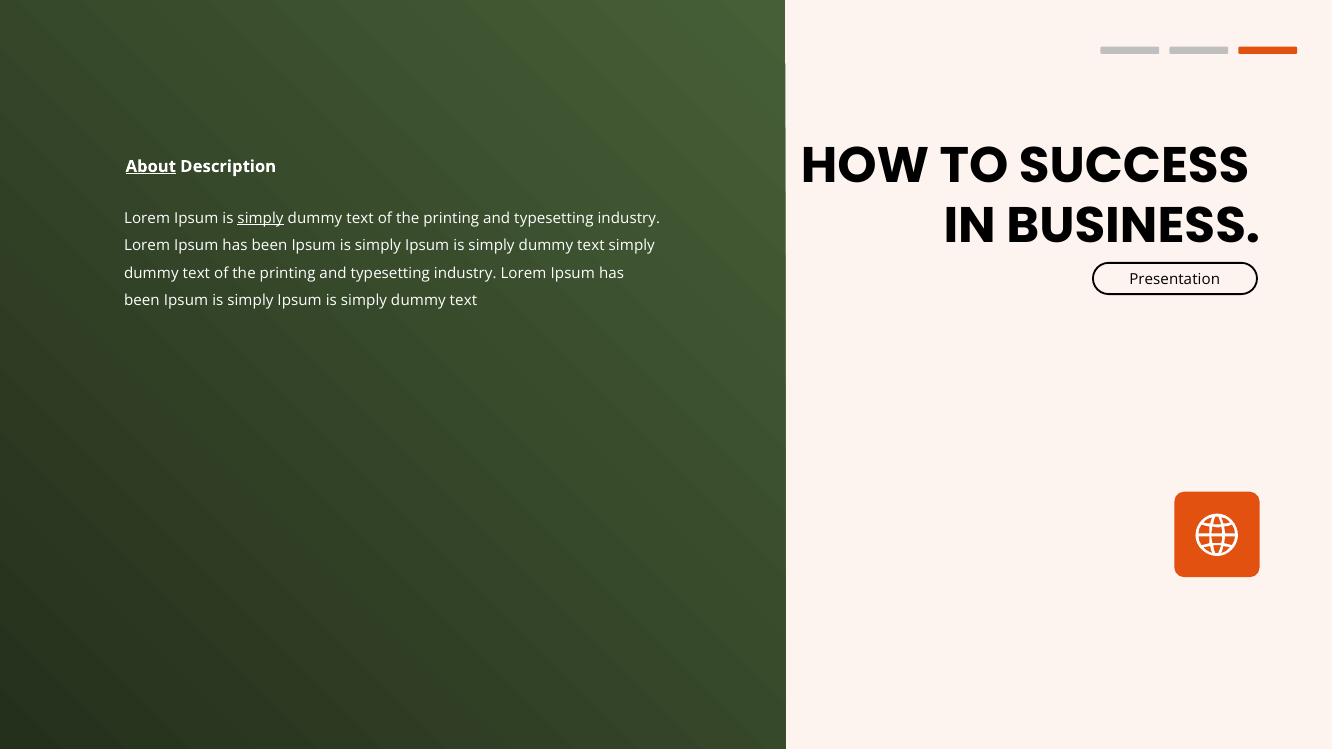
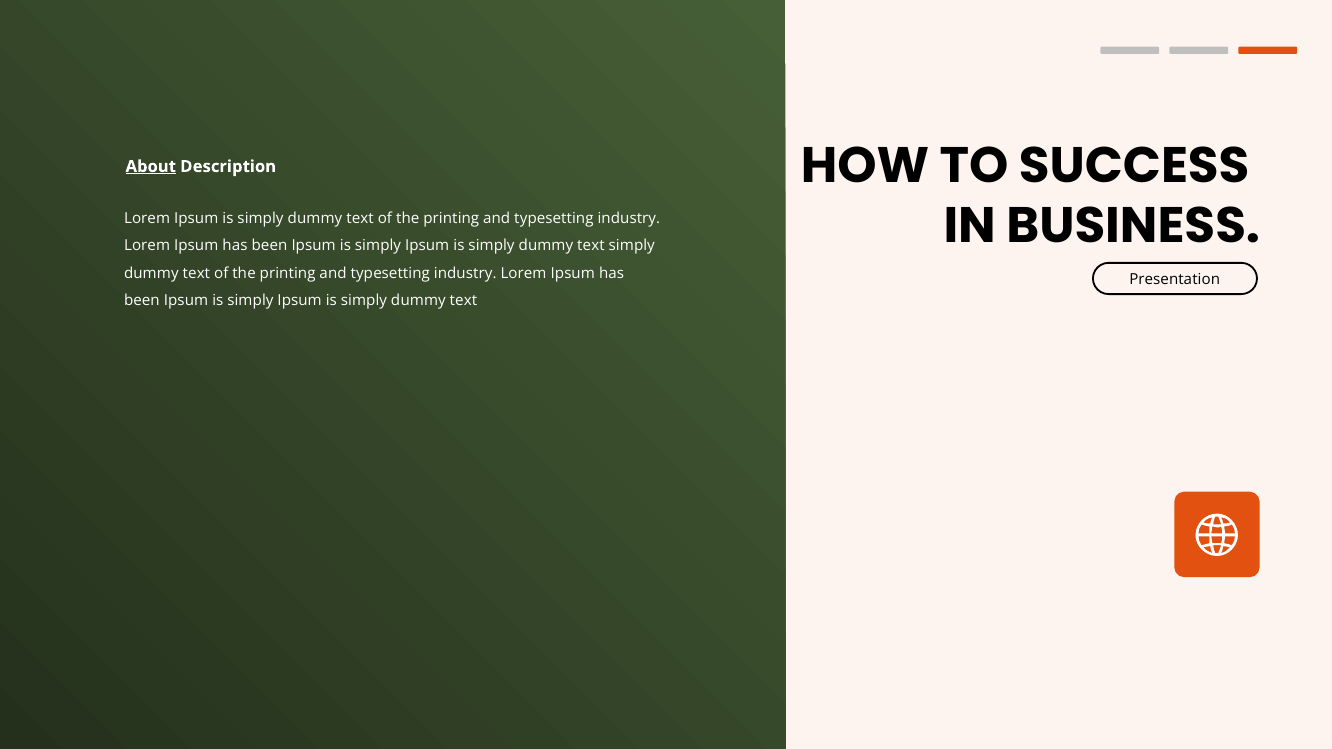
simply underline: present -> none (261, 218)
